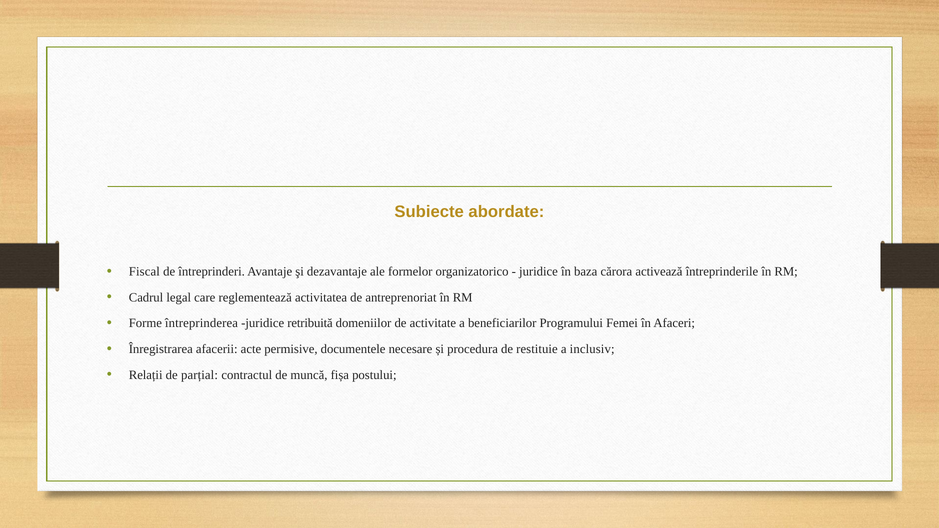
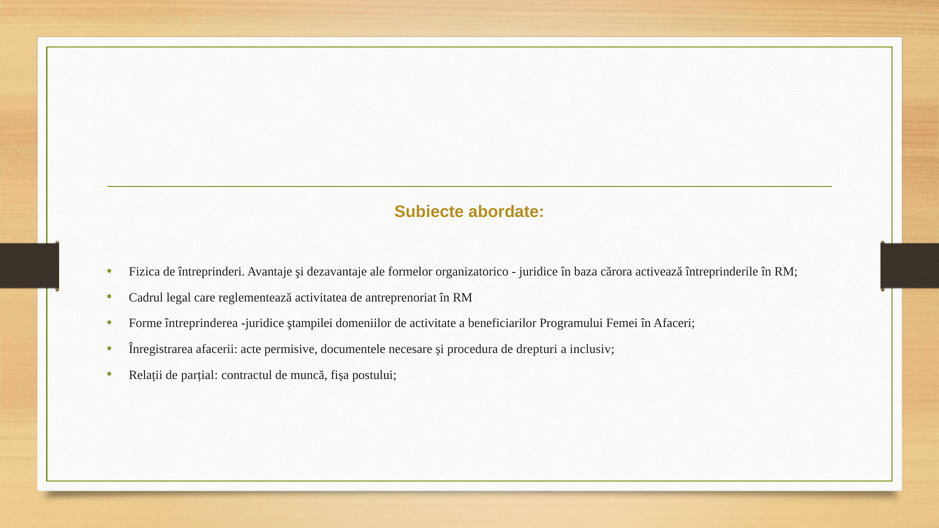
Fiscal: Fiscal -> Fizica (144, 272)
retribuită: retribuită -> ştampilei (310, 323)
restituie: restituie -> drepturi (537, 349)
